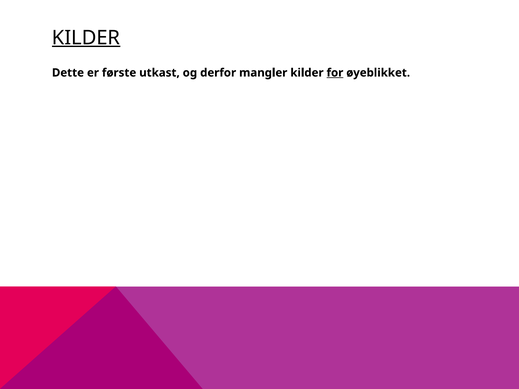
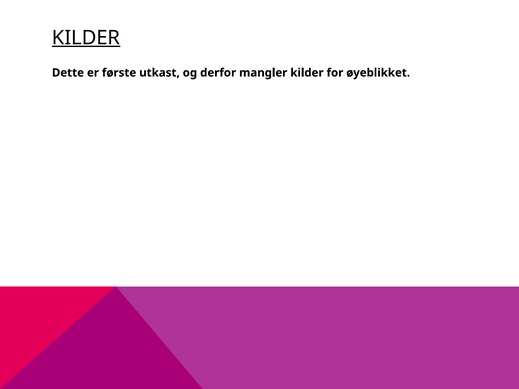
for underline: present -> none (335, 73)
